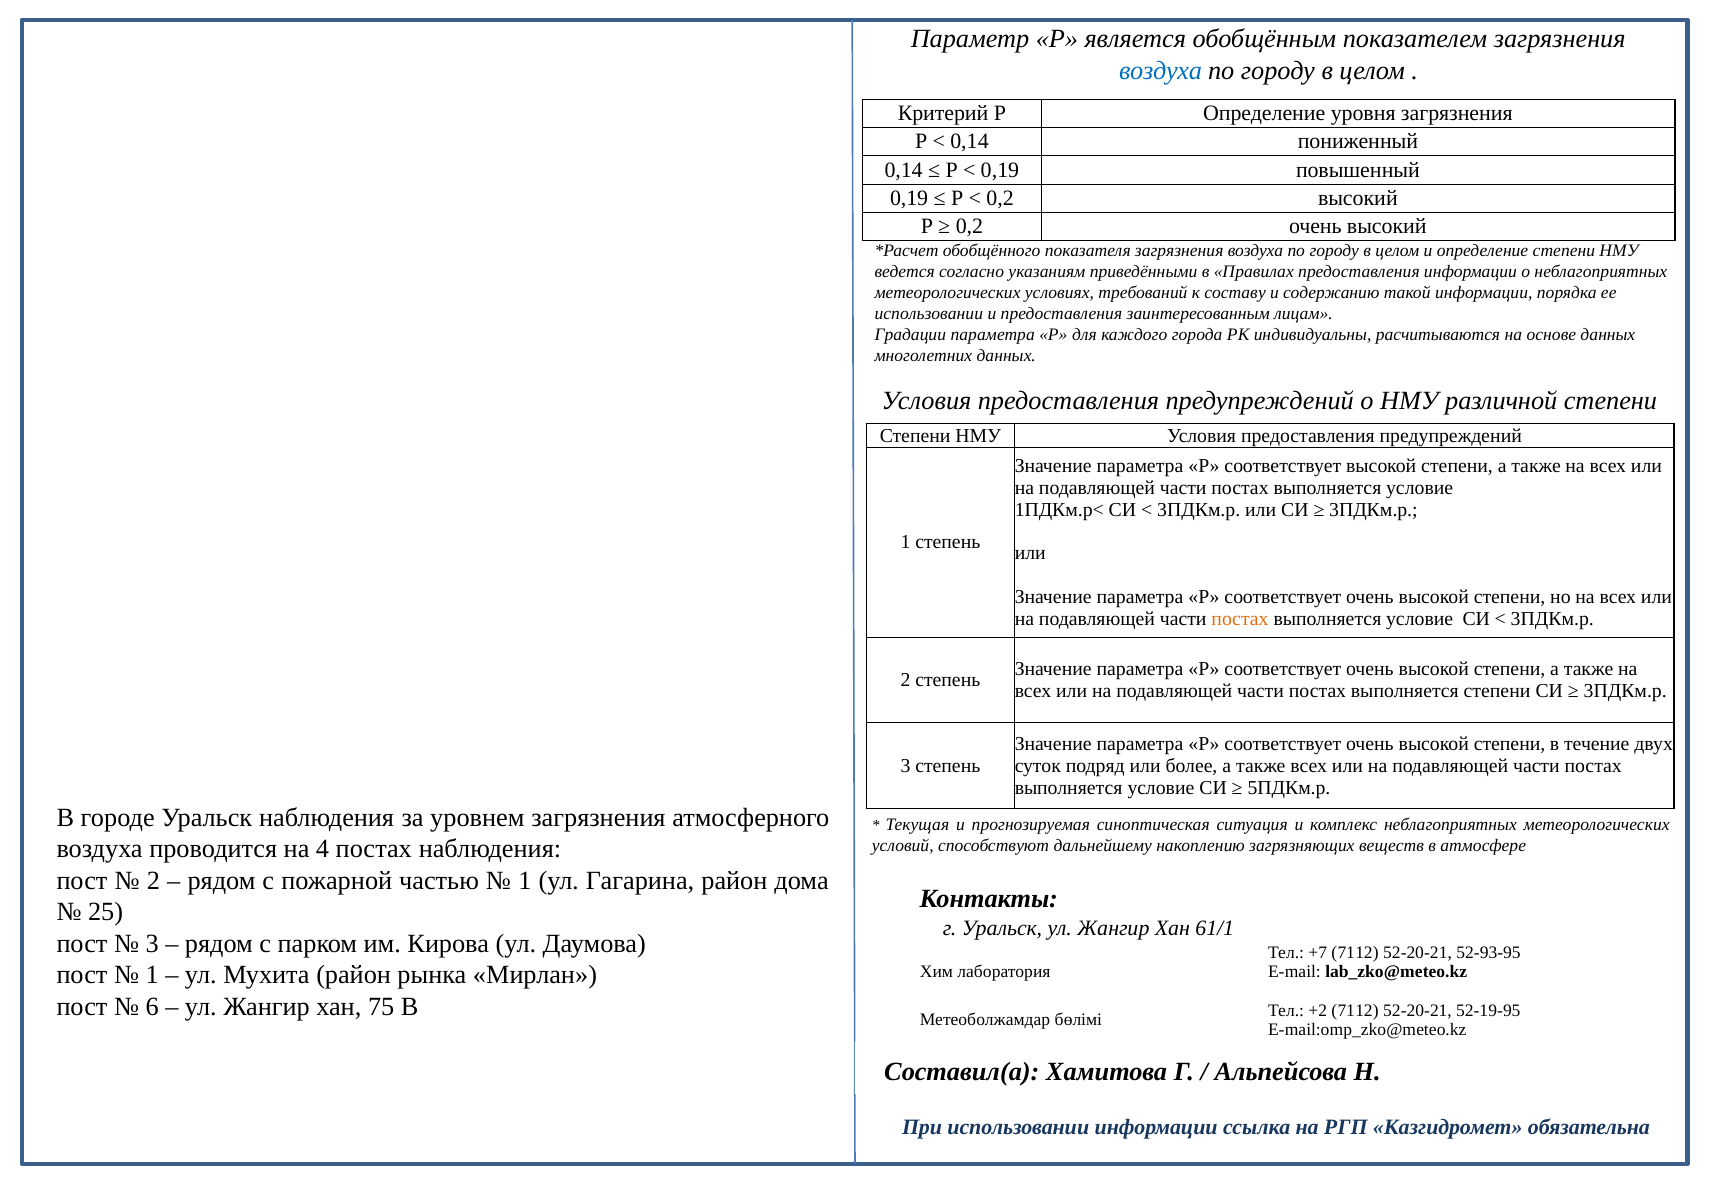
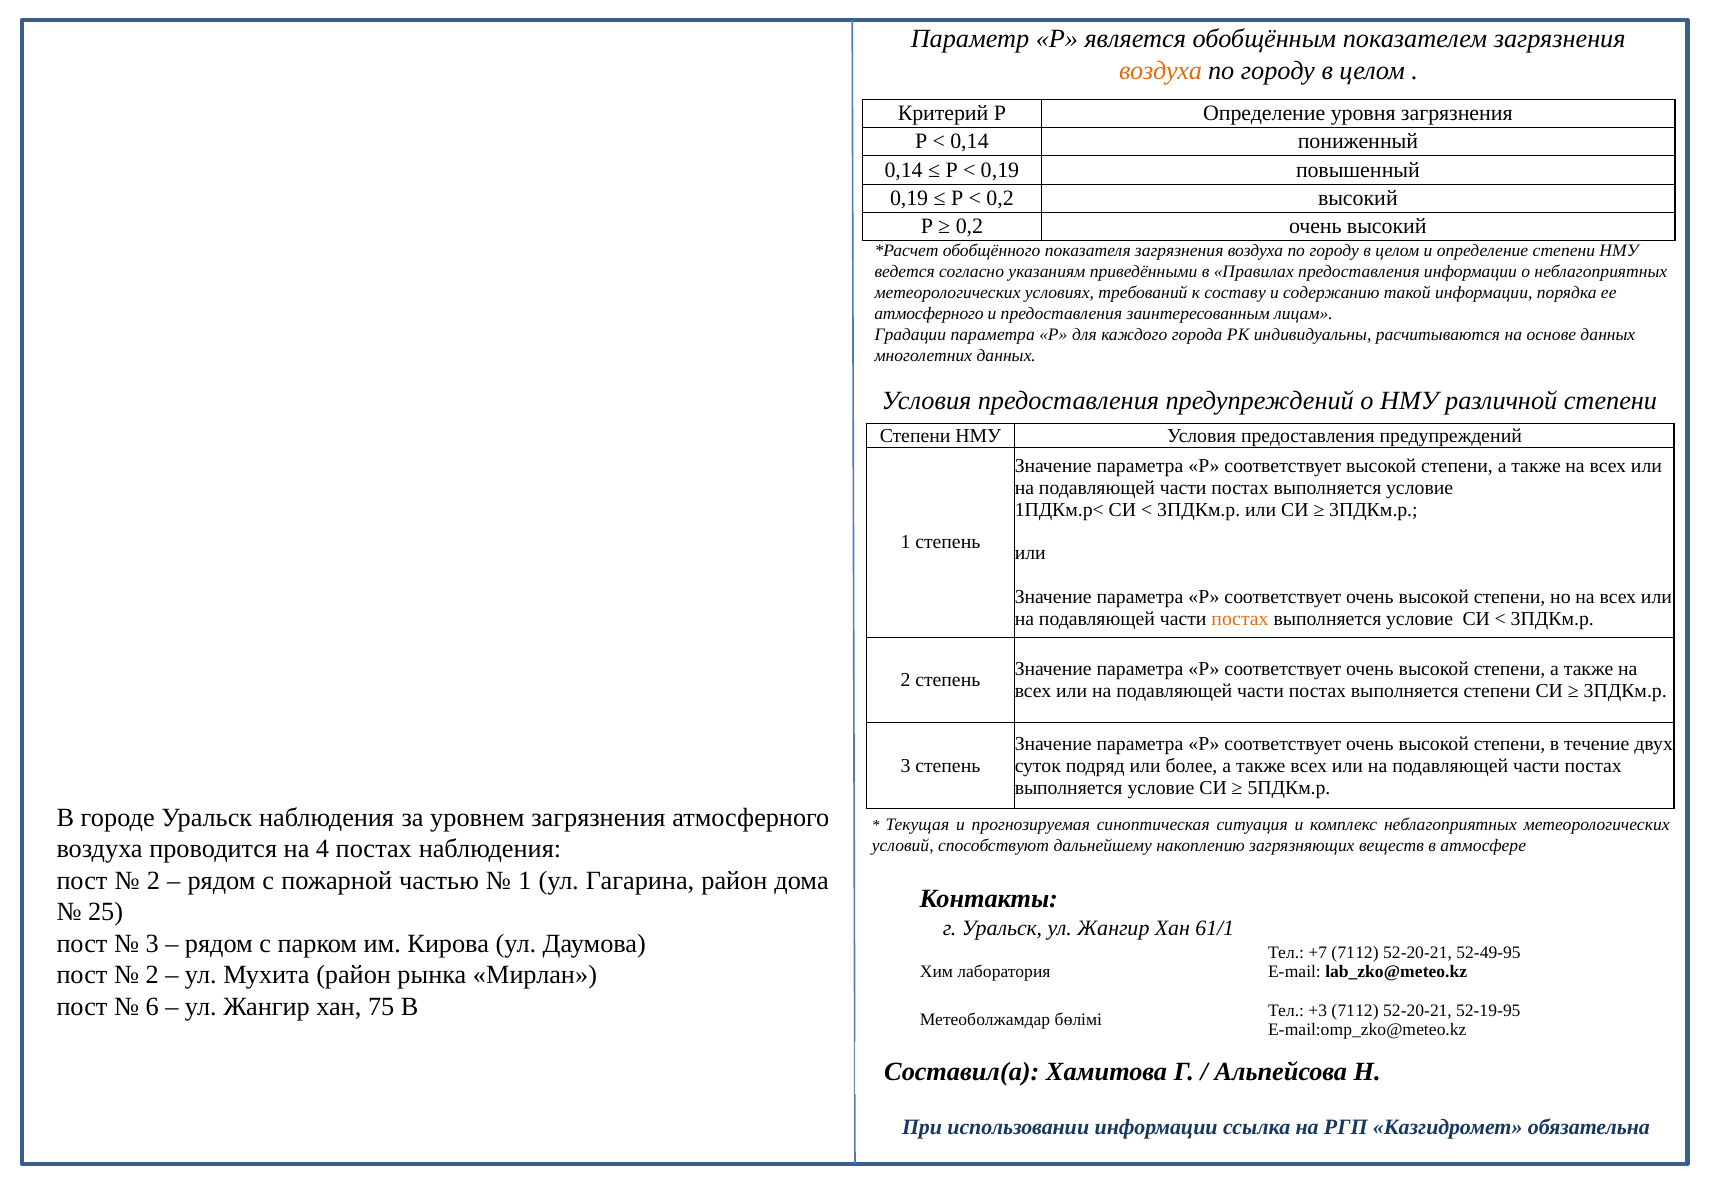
воздуха colour: blue -> orange (1161, 71)
использовании: использовании -> атмосферного (929, 314)
52-93-95: 52-93-95 -> 52-49-95 (1489, 952)
1: 1 -> 2 (152, 975)
+2: +2 -> +3 (1318, 1010)
